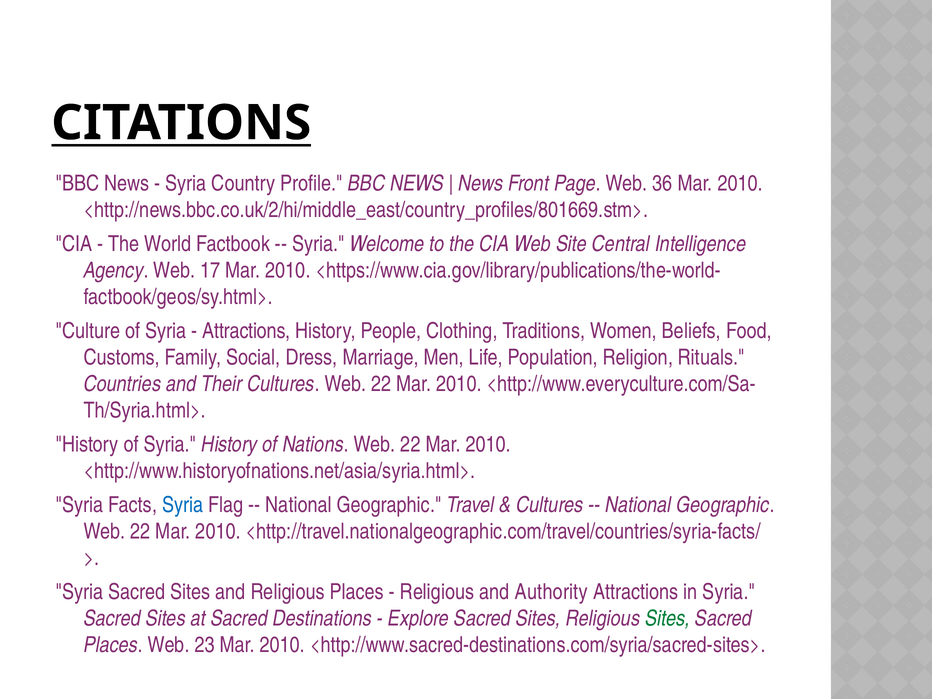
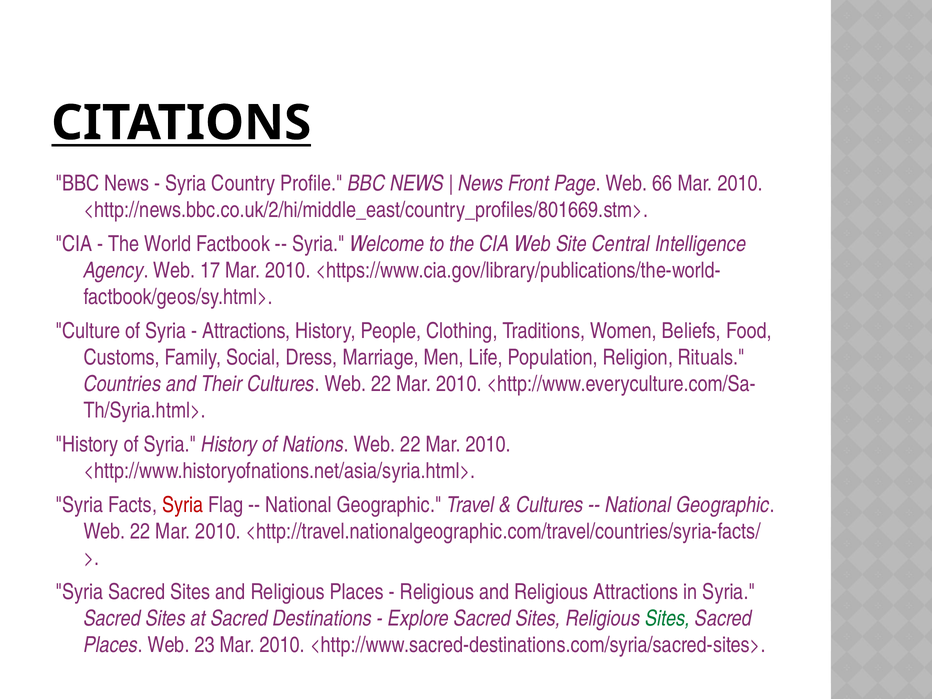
36: 36 -> 66 (662, 183)
Syria colour: blue -> red (183, 505)
Religious and Authority: Authority -> Religious (551, 592)
